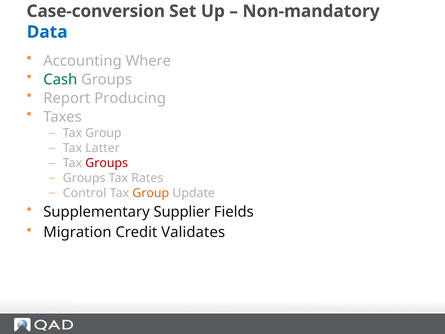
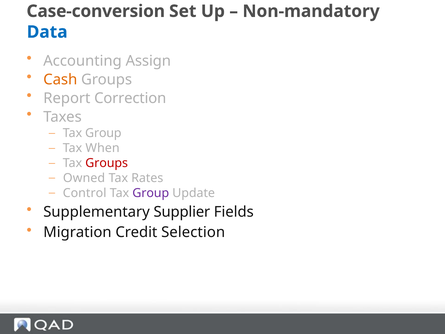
Where: Where -> Assign (148, 61)
Cash colour: green -> orange (60, 79)
Producing: Producing -> Correction (130, 98)
Latter: Latter -> When (103, 148)
Groups: Groups -> Owned (84, 178)
Group colour: orange -> purple (151, 193)
Validates: Validates -> Selection (193, 232)
